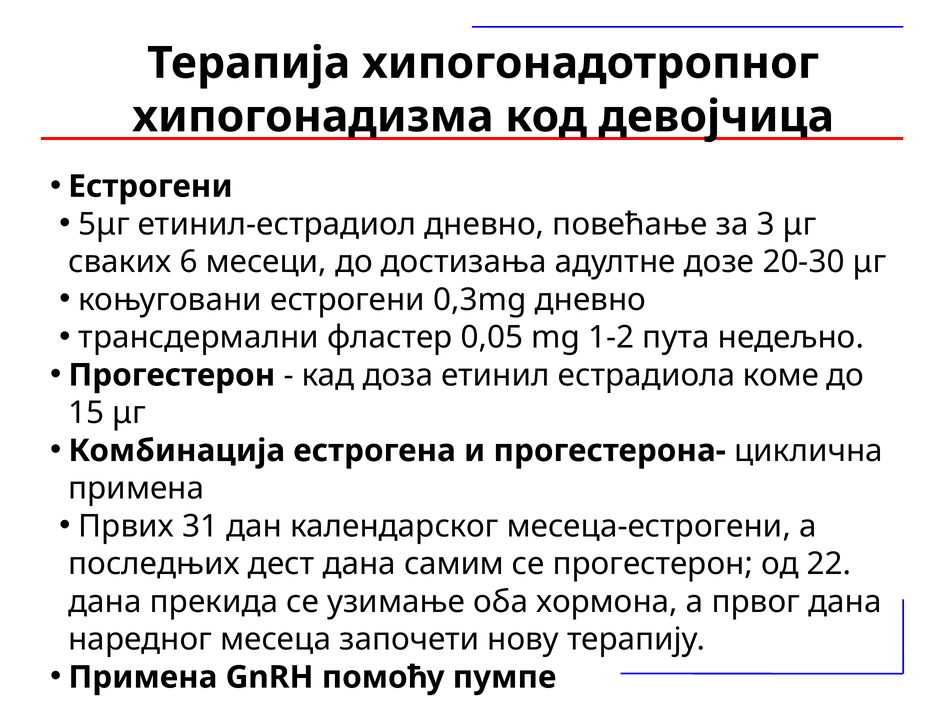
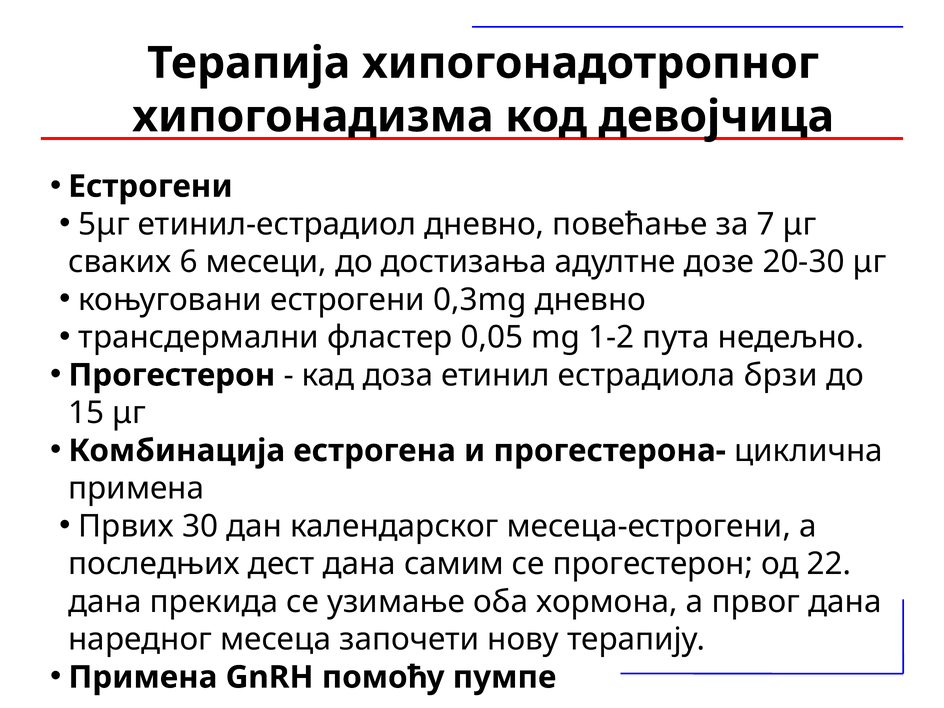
3: 3 -> 7 (766, 224)
коме: коме -> брзи (781, 375)
31: 31 -> 30 (200, 526)
